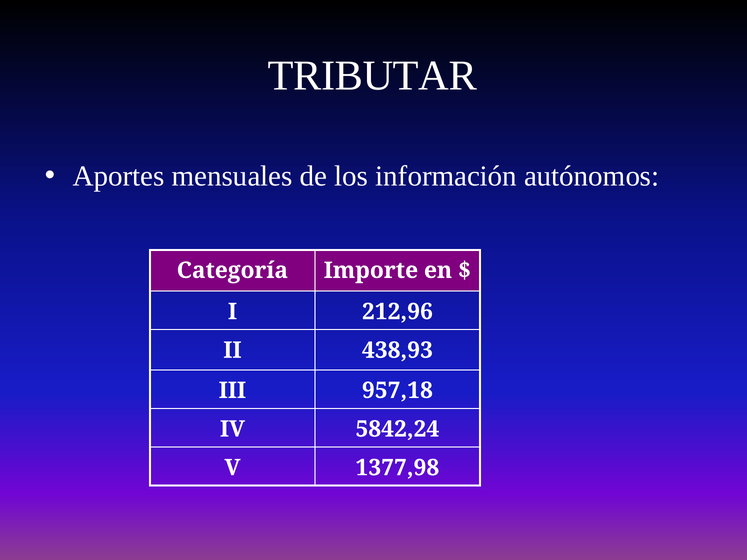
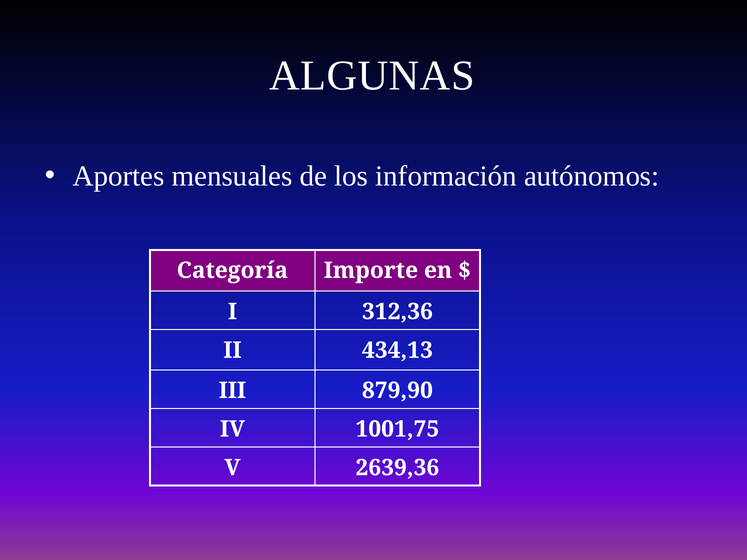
TRIBUTAR: TRIBUTAR -> ALGUNAS (372, 76)
212,96: 212,96 -> 312,36 (397, 312)
438,93: 438,93 -> 434,13 (397, 350)
957,18: 957,18 -> 879,90 (397, 391)
5842,24: 5842,24 -> 1001,75 (397, 429)
1377,98: 1377,98 -> 2639,36 (397, 468)
